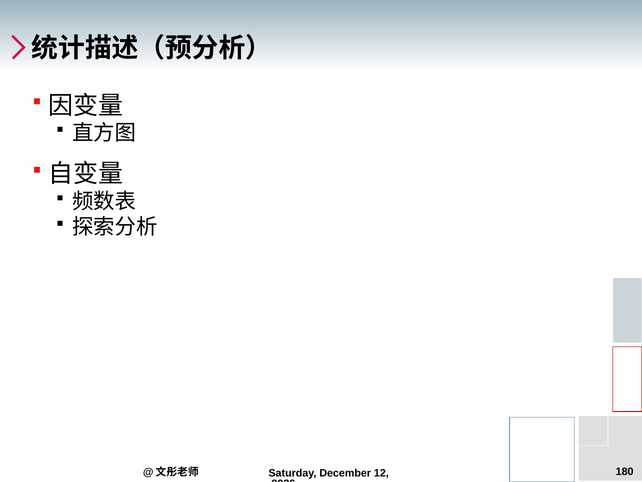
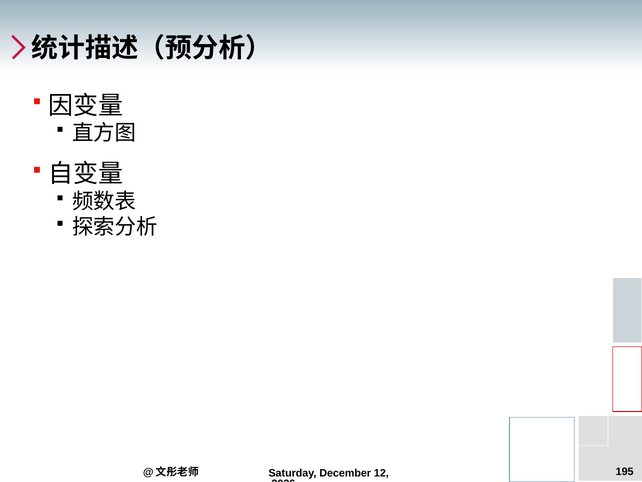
180: 180 -> 195 (625, 471)
